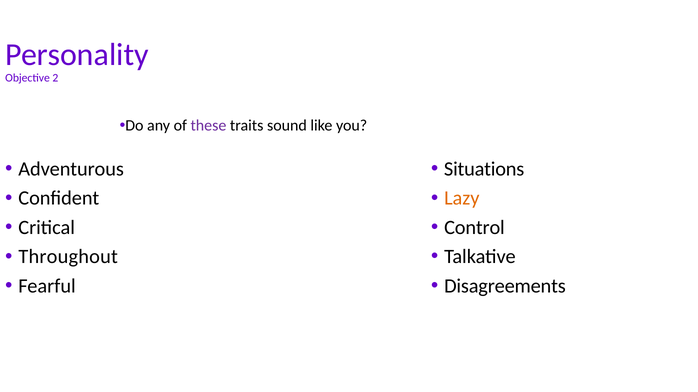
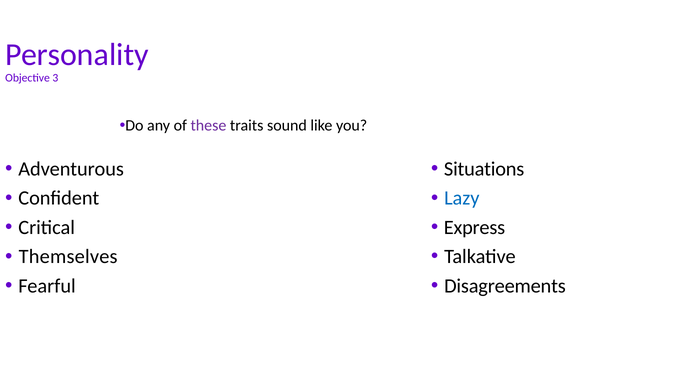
2: 2 -> 3 (55, 78)
Lazy colour: orange -> blue (462, 198)
Control: Control -> Express (474, 228)
Throughout: Throughout -> Themselves (68, 257)
